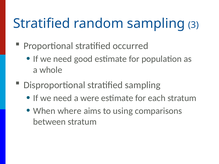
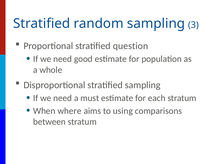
occurred: occurred -> question (131, 46)
were: were -> must (90, 98)
